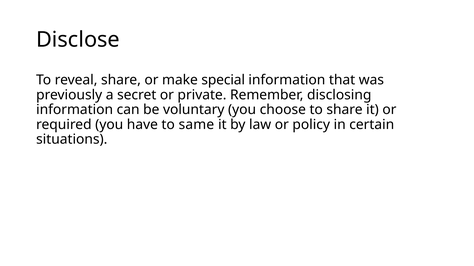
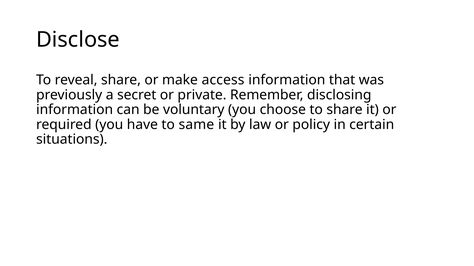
special: special -> access (223, 80)
